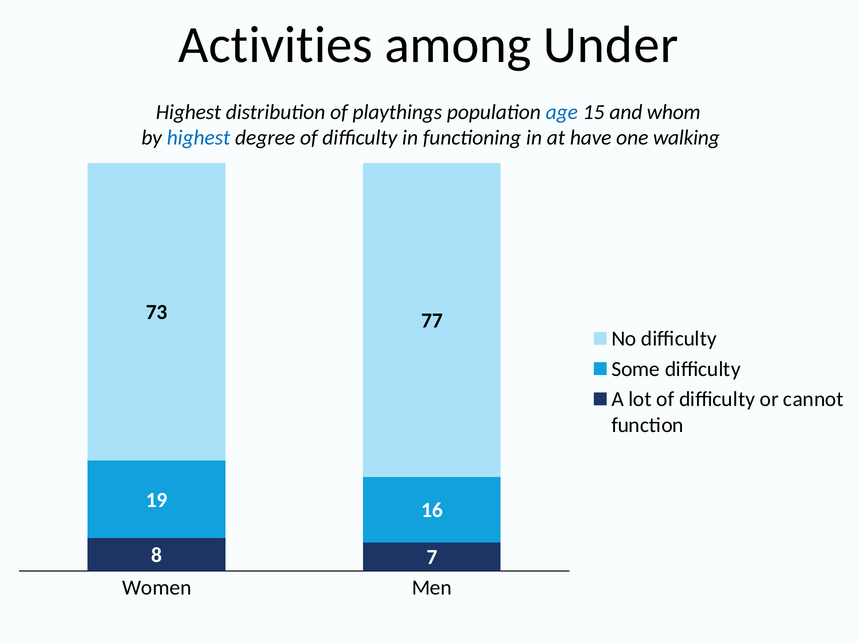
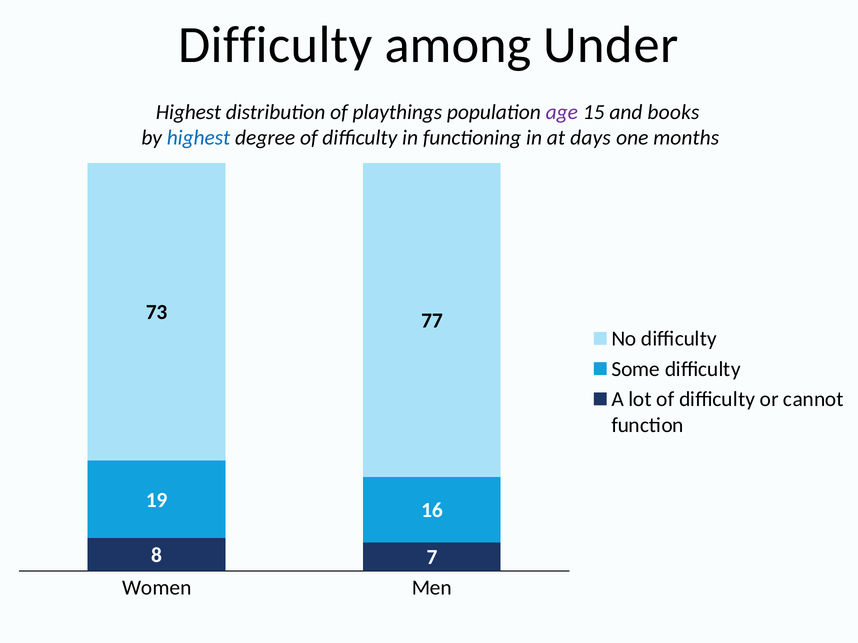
Activities: Activities -> Difficulty (275, 45)
age colour: blue -> purple (562, 112)
whom: whom -> books (673, 112)
have: have -> days (591, 138)
walking: walking -> months (686, 138)
